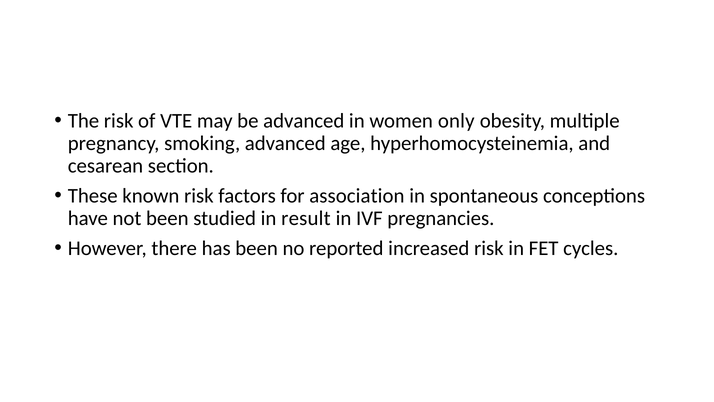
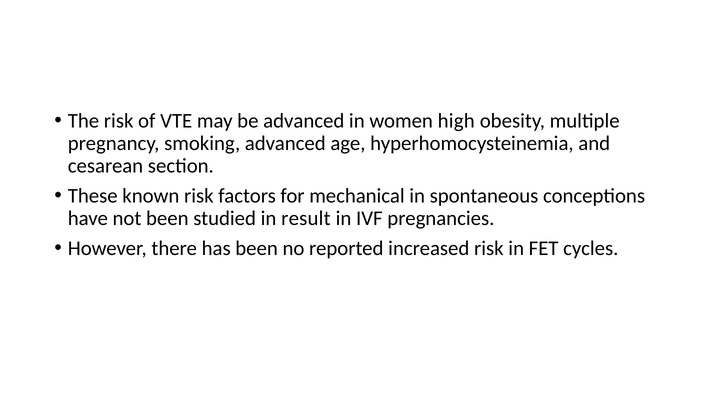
only: only -> high (456, 121)
association: association -> mechanical (357, 196)
